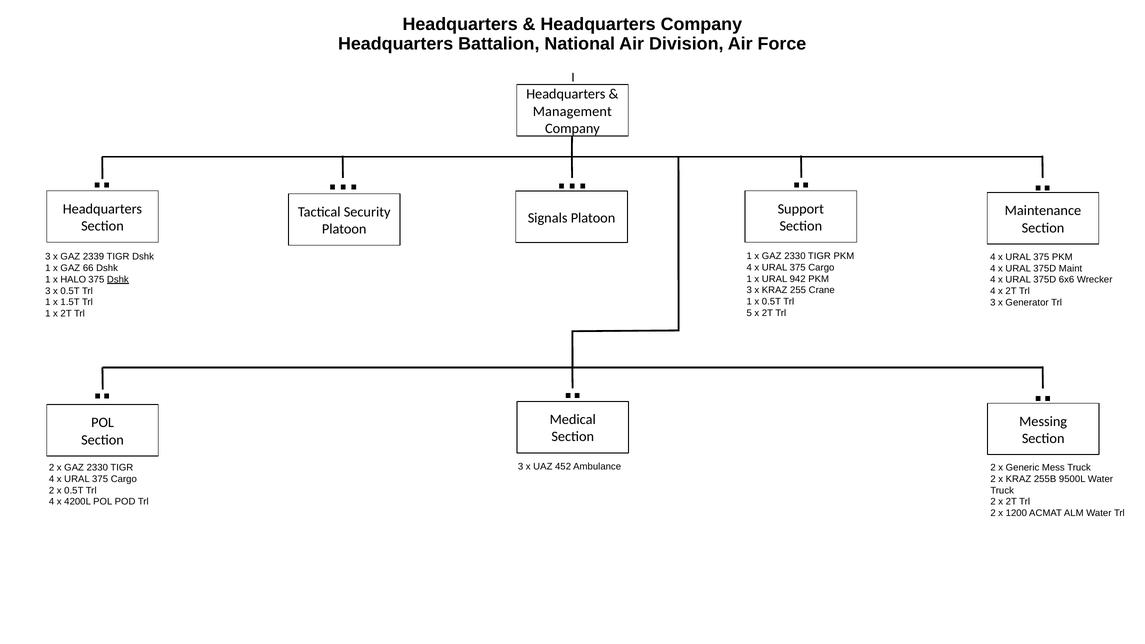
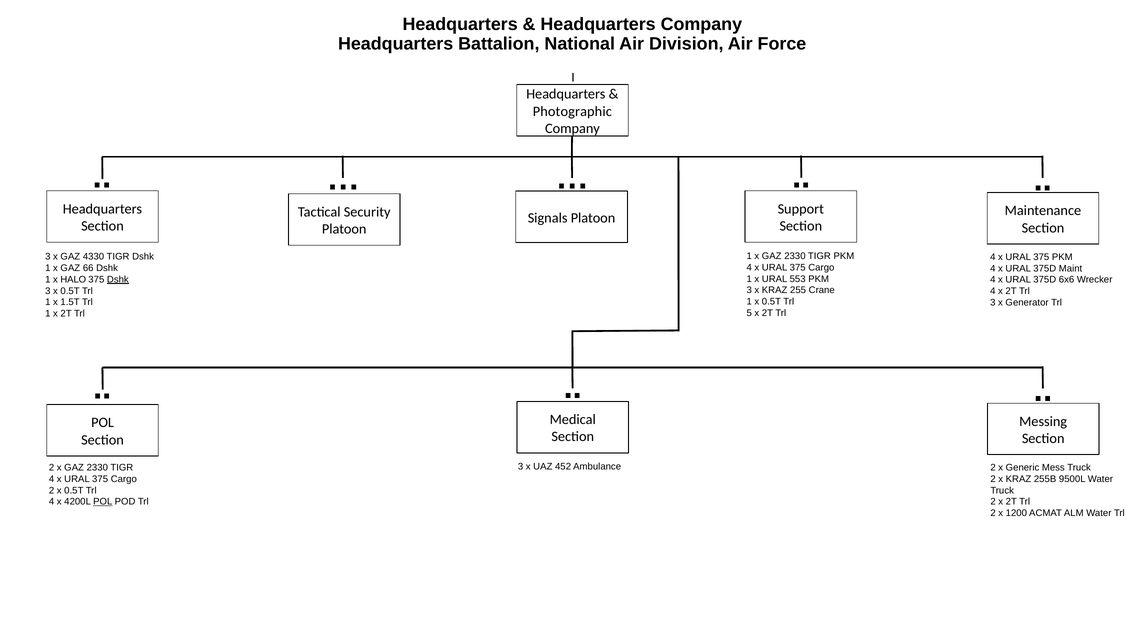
Management: Management -> Photographic (572, 111)
2339: 2339 -> 4330 (94, 257)
942: 942 -> 553 (798, 279)
POL underline: none -> present (103, 502)
